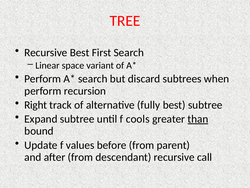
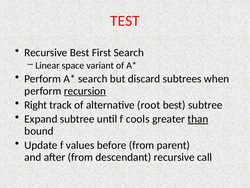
TREE: TREE -> TEST (125, 21)
recursion underline: none -> present (85, 91)
fully: fully -> root (149, 105)
